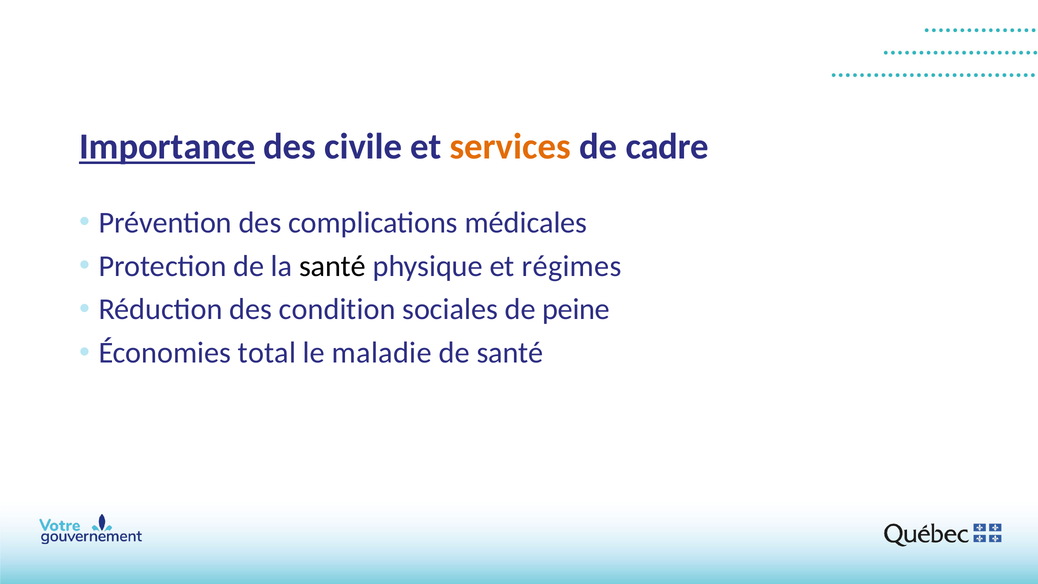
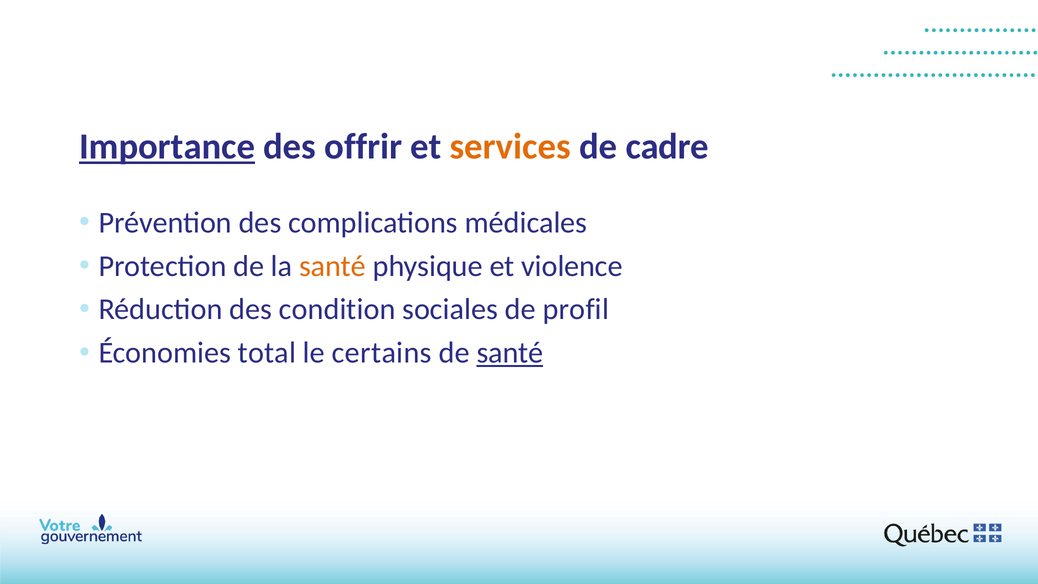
civile: civile -> offrir (363, 147)
santé colour: black -> orange (333, 266)
régimes: régimes -> violence (572, 266)
peine: peine -> profil (576, 309)
maladie: maladie -> certains (382, 353)
santé underline: none -> present (510, 353)
